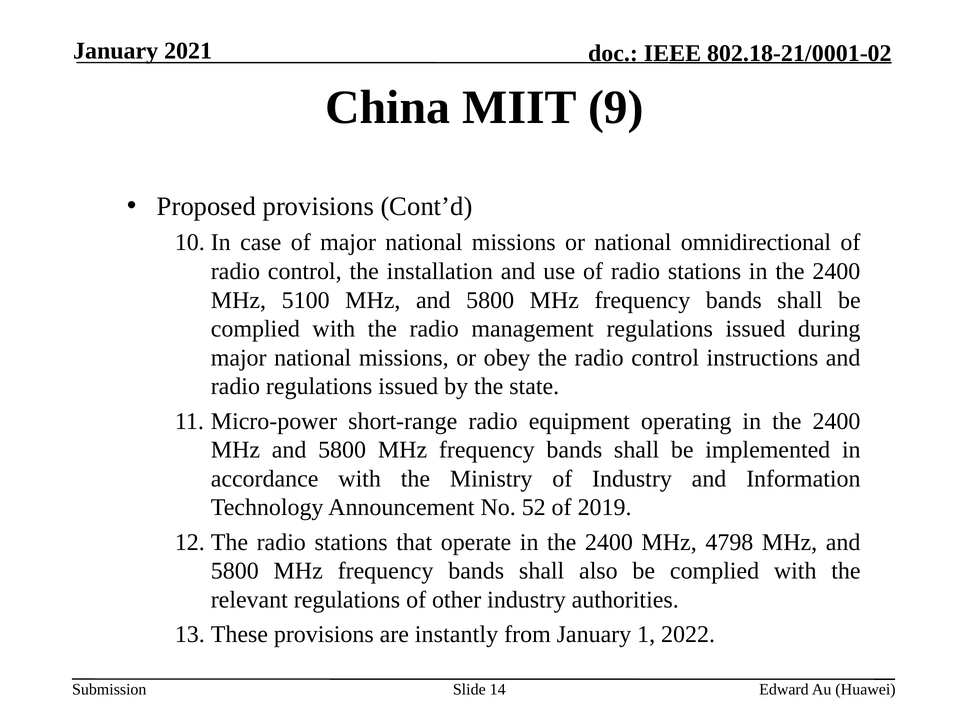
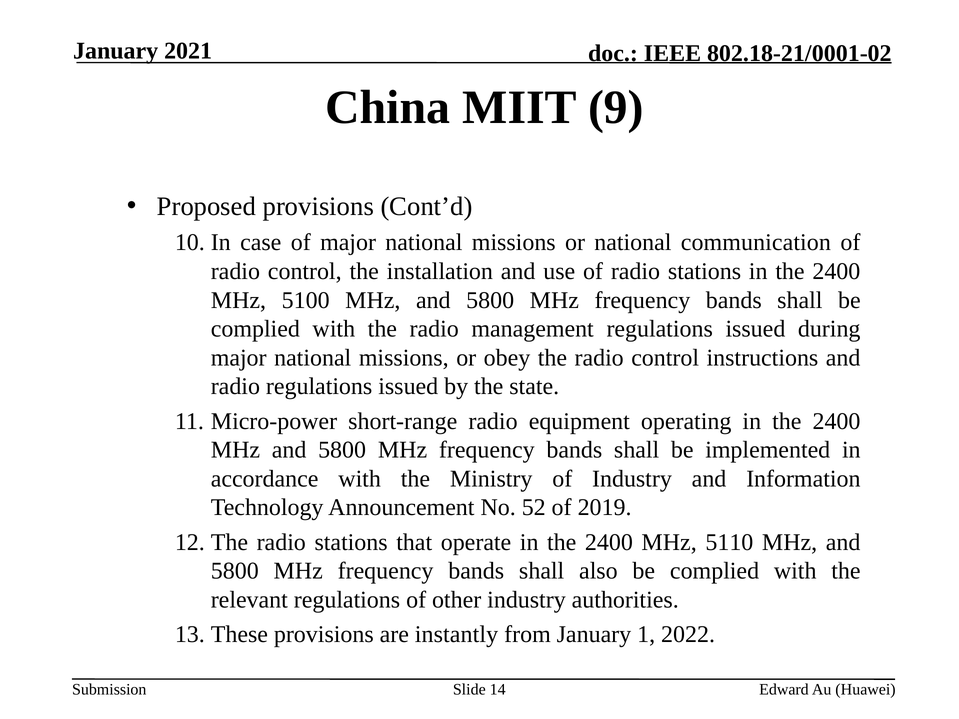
omnidirectional: omnidirectional -> communication (756, 243)
4798: 4798 -> 5110 (729, 542)
